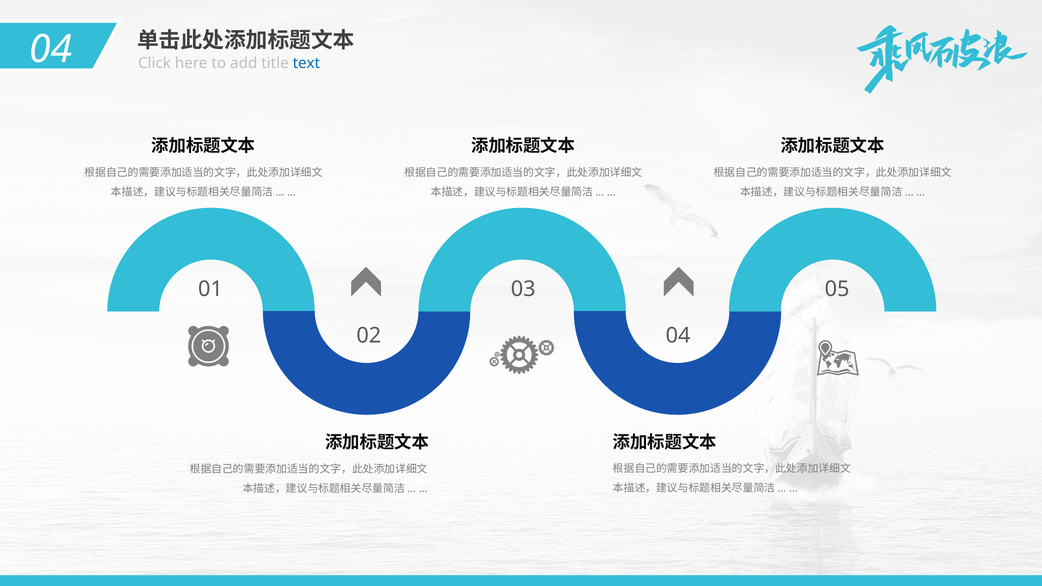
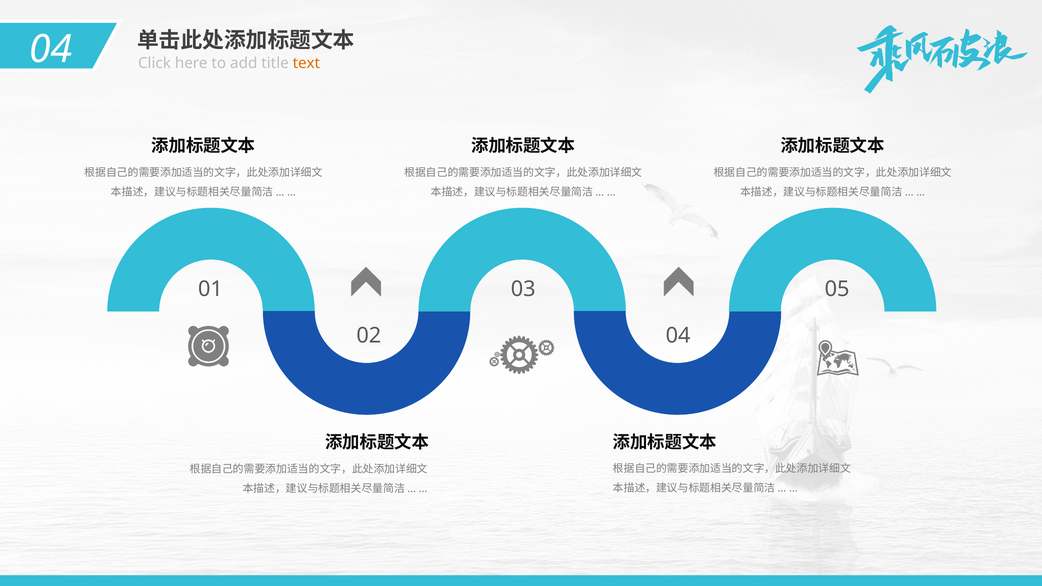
text colour: blue -> orange (306, 63)
